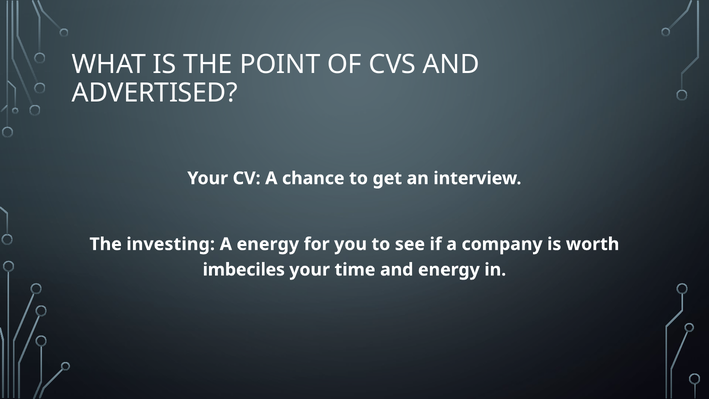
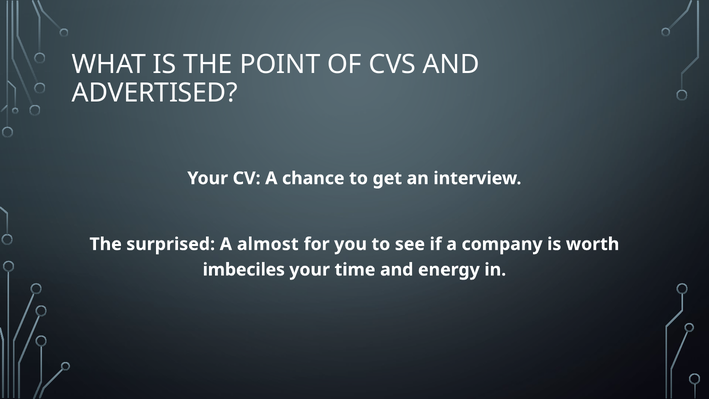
investing: investing -> surprised (171, 244)
A energy: energy -> almost (268, 244)
